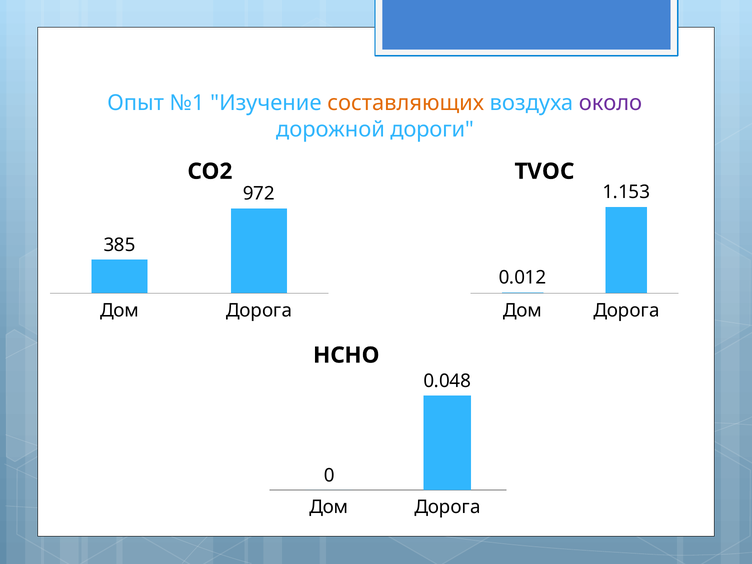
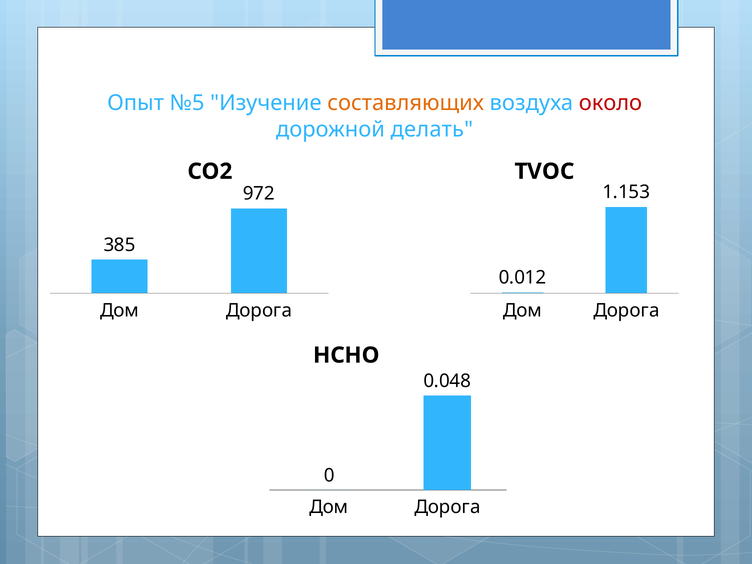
№1: №1 -> №5 (187, 103)
около colour: purple -> red (610, 103)
дороги: дороги -> делать (432, 129)
